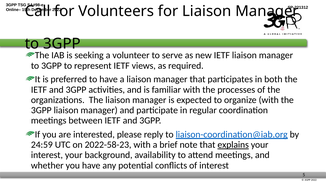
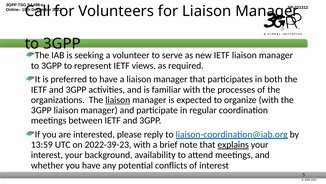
liaison underline: none -> present (118, 100)
24:59: 24:59 -> 13:59 (42, 144)
2022-58-23: 2022-58-23 -> 2022-39-23 (108, 144)
